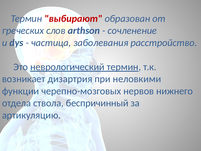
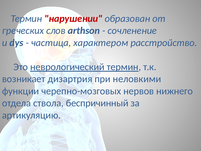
выбирают: выбирают -> нарушении (73, 19)
заболевания: заболевания -> характером (101, 43)
